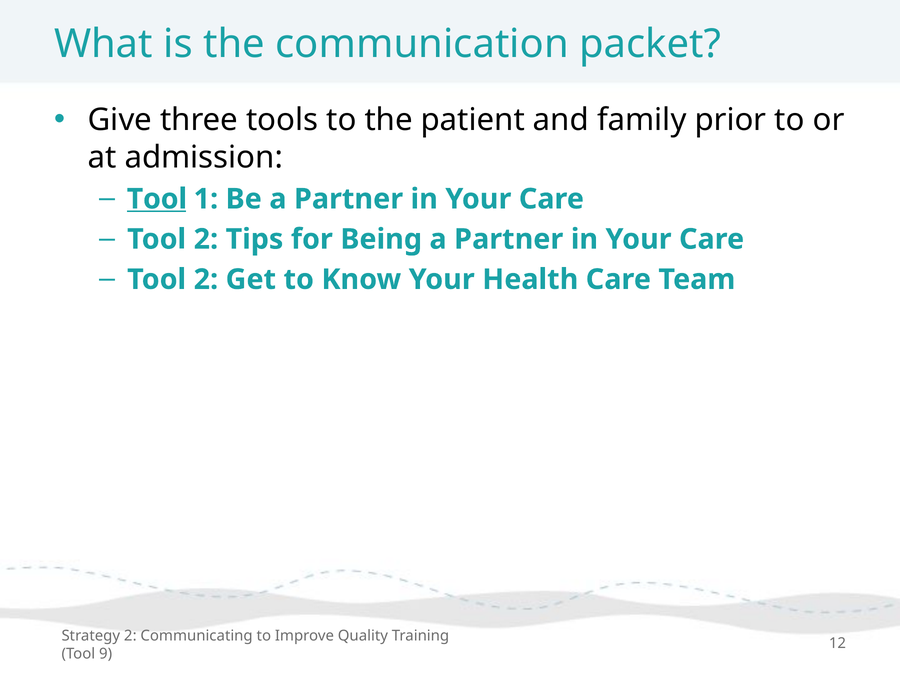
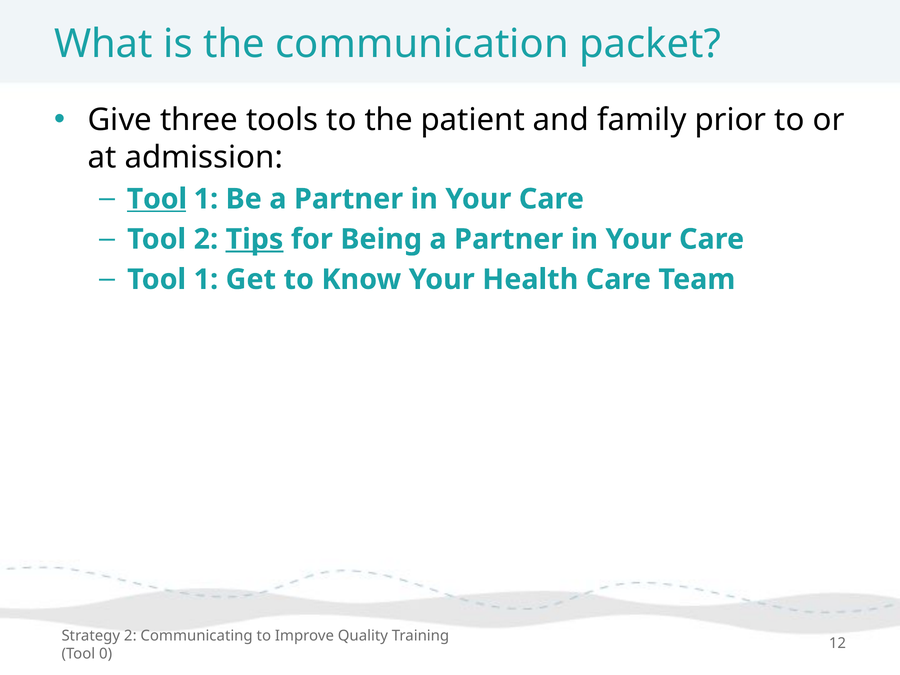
Tips underline: none -> present (254, 239)
2: 2 -> 1 (206, 279)
9: 9 -> 0 (106, 654)
